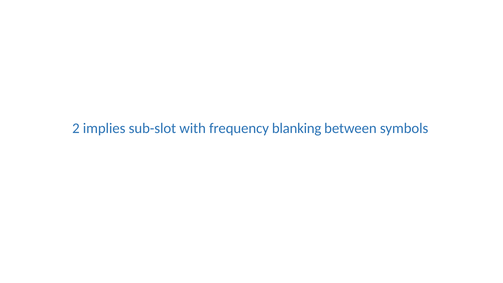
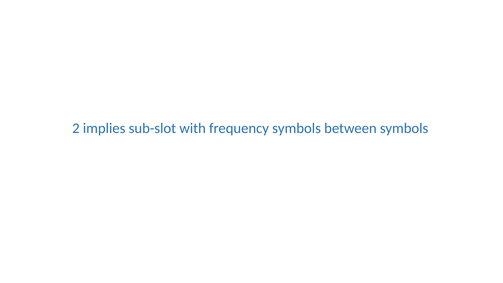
frequency blanking: blanking -> symbols (297, 128)
